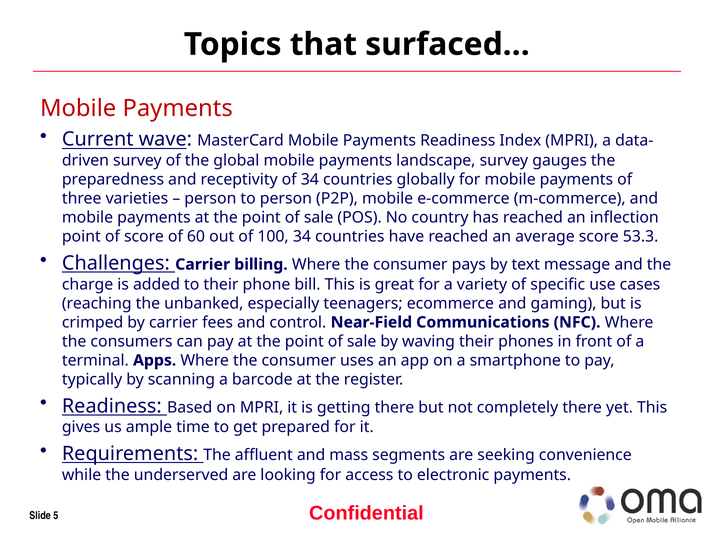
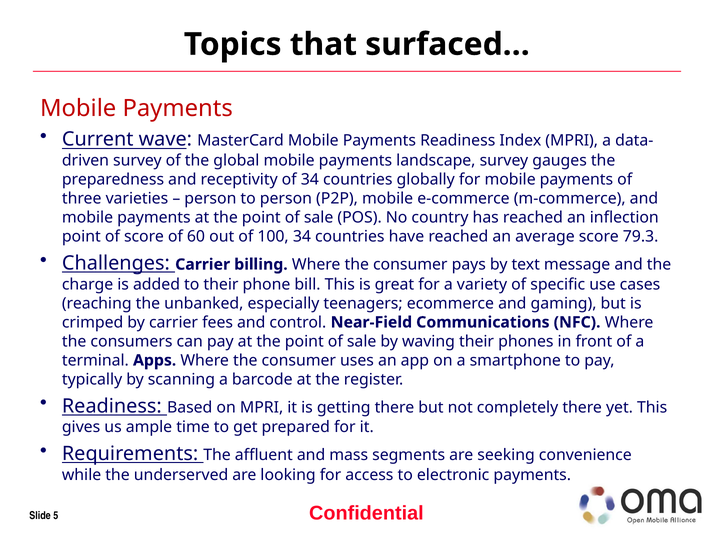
53.3: 53.3 -> 79.3 (641, 237)
